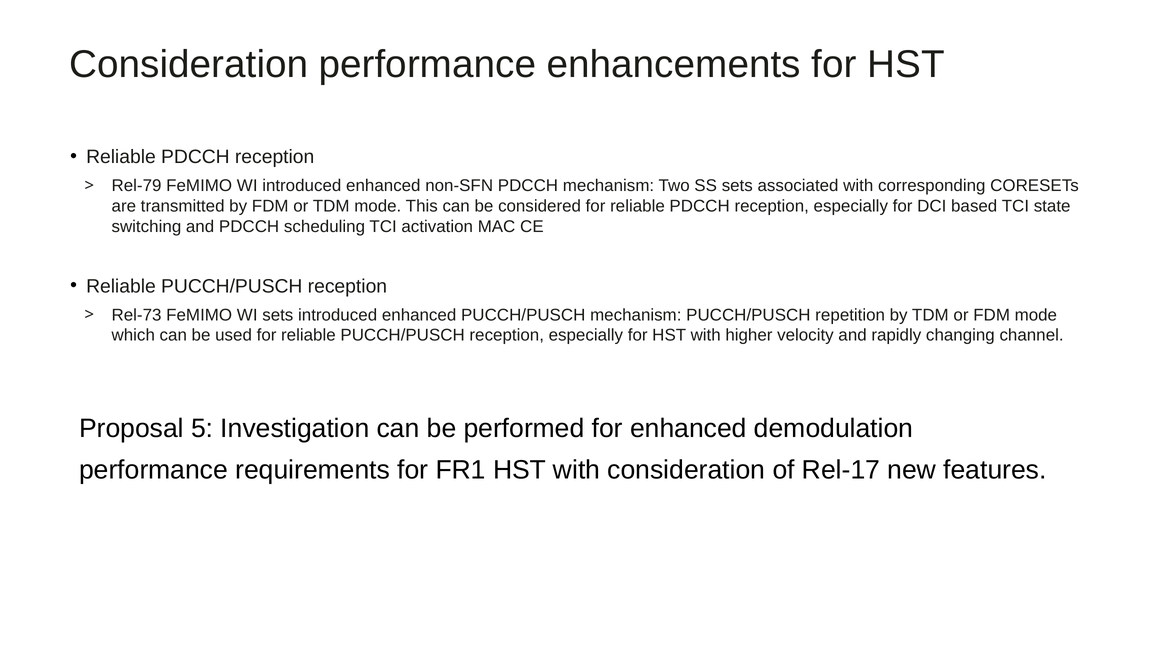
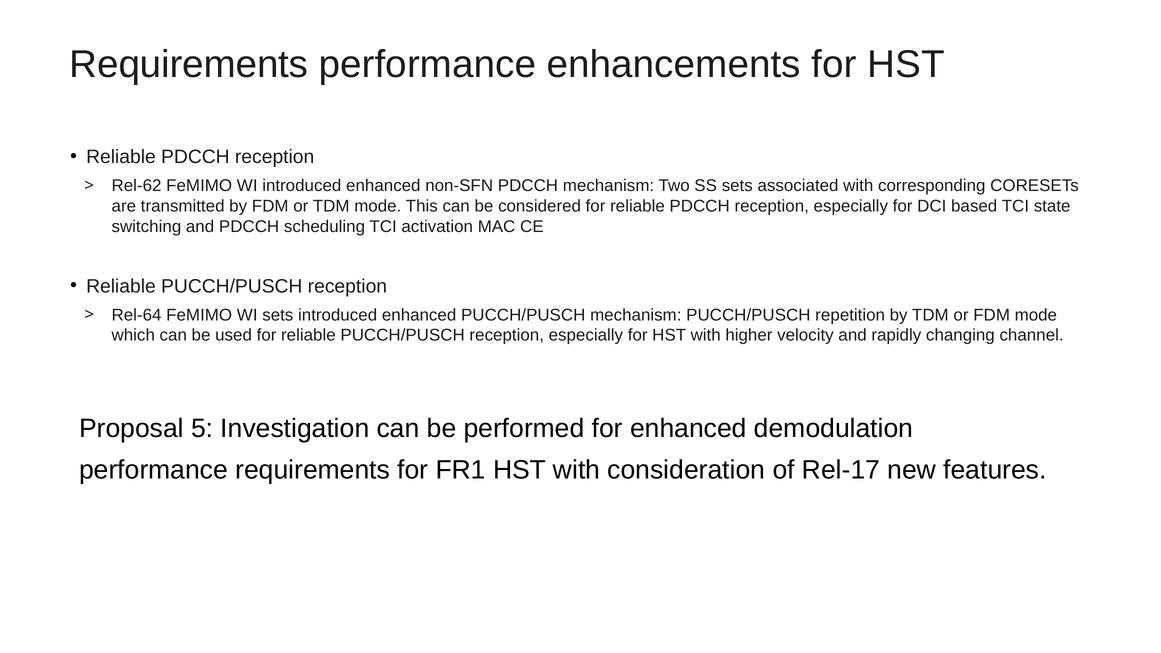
Consideration: Consideration -> Requirements (189, 64)
Rel-79: Rel-79 -> Rel-62 (137, 186)
Rel-73: Rel-73 -> Rel-64 (137, 315)
